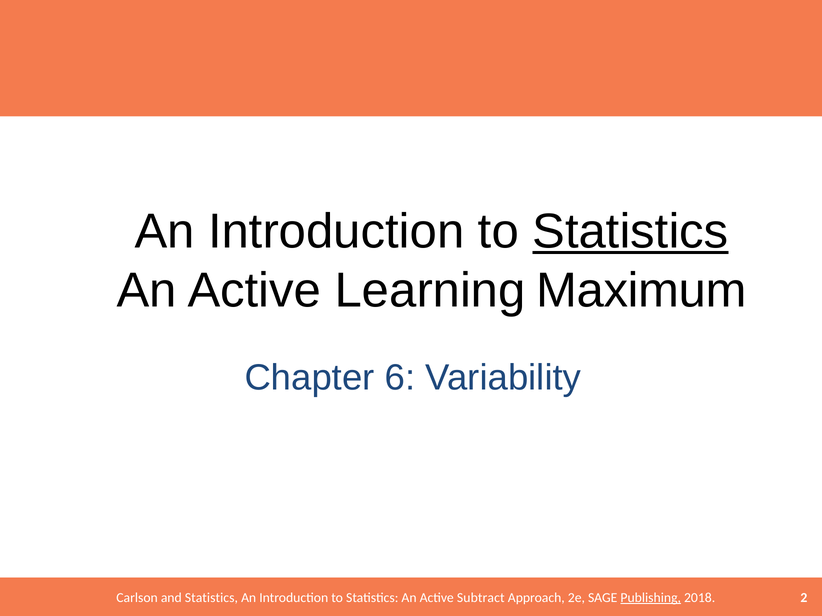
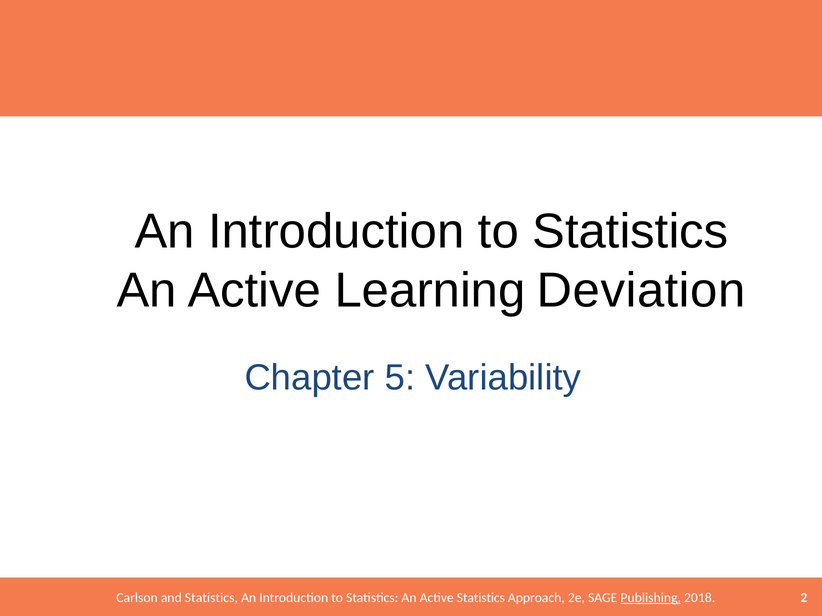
Statistics underline: present -> none (630, 232)
Maximum: Maximum -> Deviation (641, 291)
6: 6 -> 5 (400, 378)
Active Subtract: Subtract -> Statistics (481, 598)
